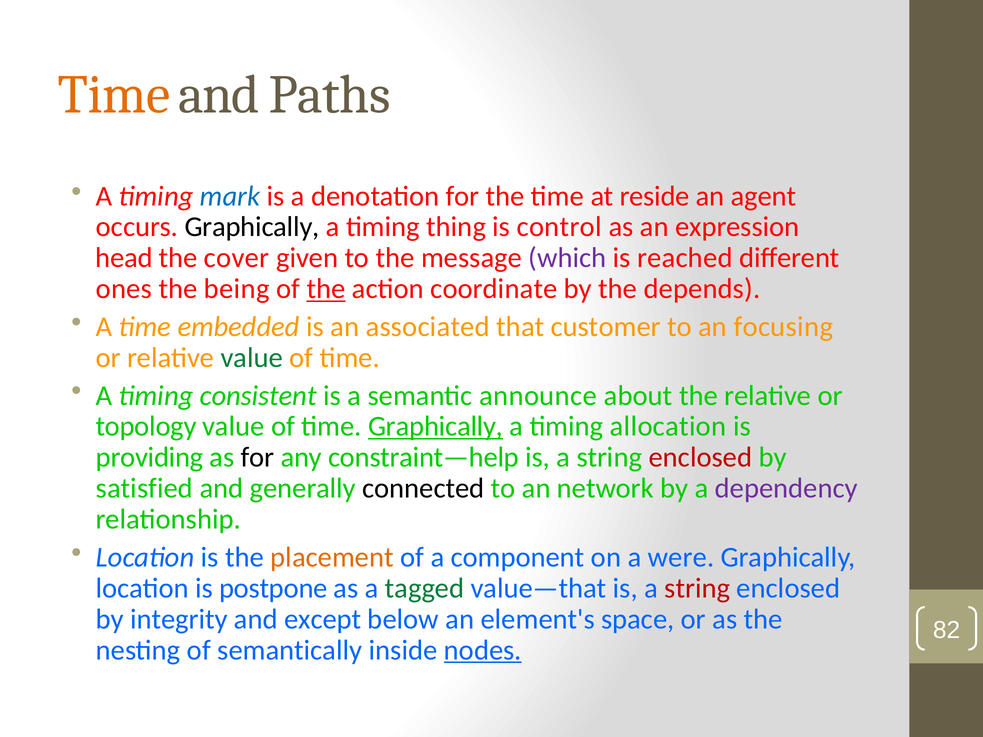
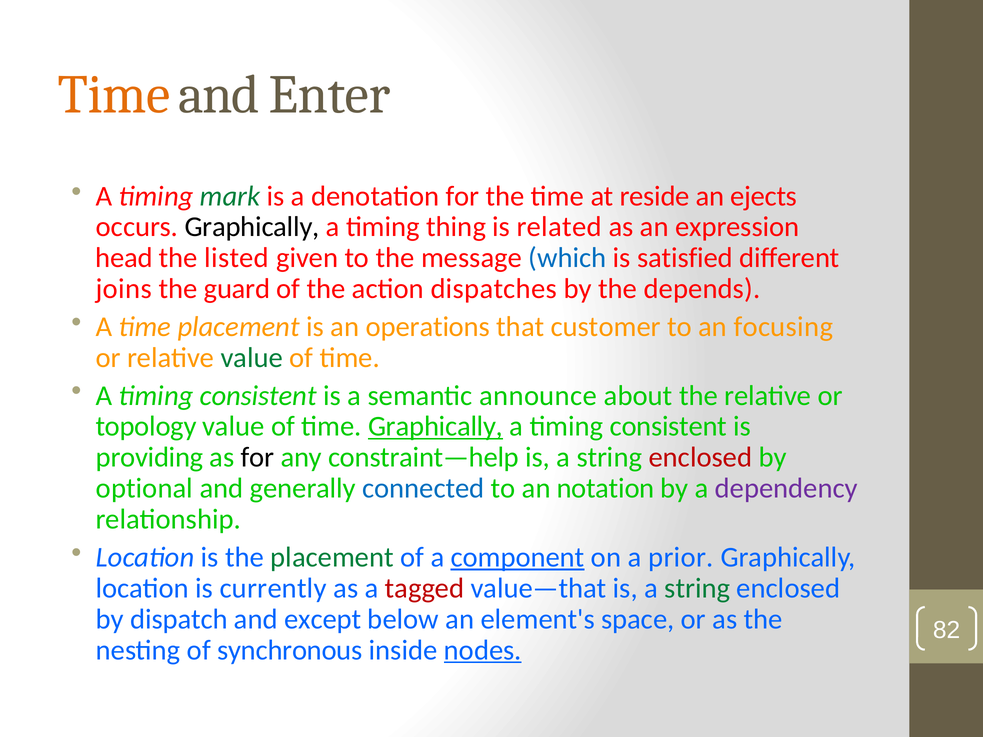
Paths: Paths -> Enter (330, 95)
mark colour: blue -> green (230, 196)
agent: agent -> ejects (764, 196)
control: control -> related (559, 227)
cover: cover -> listed (237, 258)
which colour: purple -> blue (567, 258)
reached: reached -> satisfied (685, 258)
ones: ones -> joins (124, 289)
being: being -> guard (237, 289)
the underline: present -> none (326, 289)
coordinate: coordinate -> dispatches (494, 289)
time embedded: embedded -> placement (239, 327)
associated: associated -> operations (428, 327)
allocation: allocation -> consistent (668, 427)
satisfied: satisfied -> optional (144, 489)
connected colour: black -> blue (423, 489)
network: network -> notation (605, 489)
placement colour: orange -> green (332, 557)
component underline: none -> present (518, 557)
were: were -> prior (681, 557)
postpone: postpone -> currently (273, 588)
tagged colour: green -> red (425, 588)
string colour: red -> green (697, 588)
integrity: integrity -> dispatch (179, 619)
semantically: semantically -> synchronous (290, 650)
